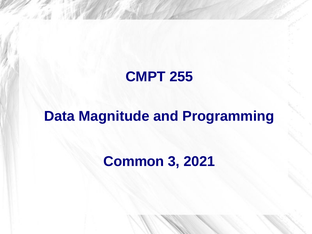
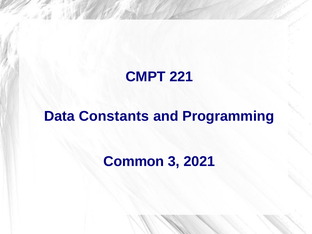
255: 255 -> 221 (181, 77)
Magnitude: Magnitude -> Constants (114, 116)
